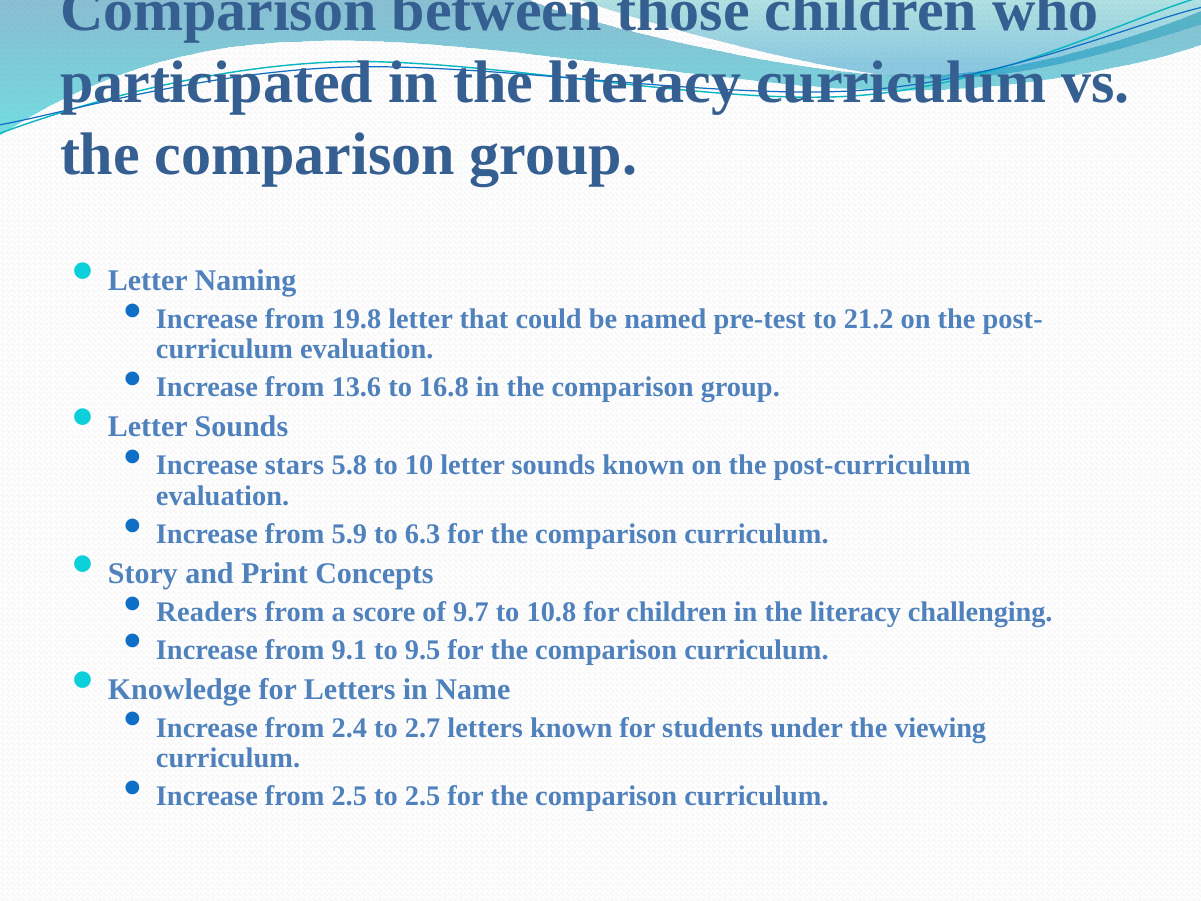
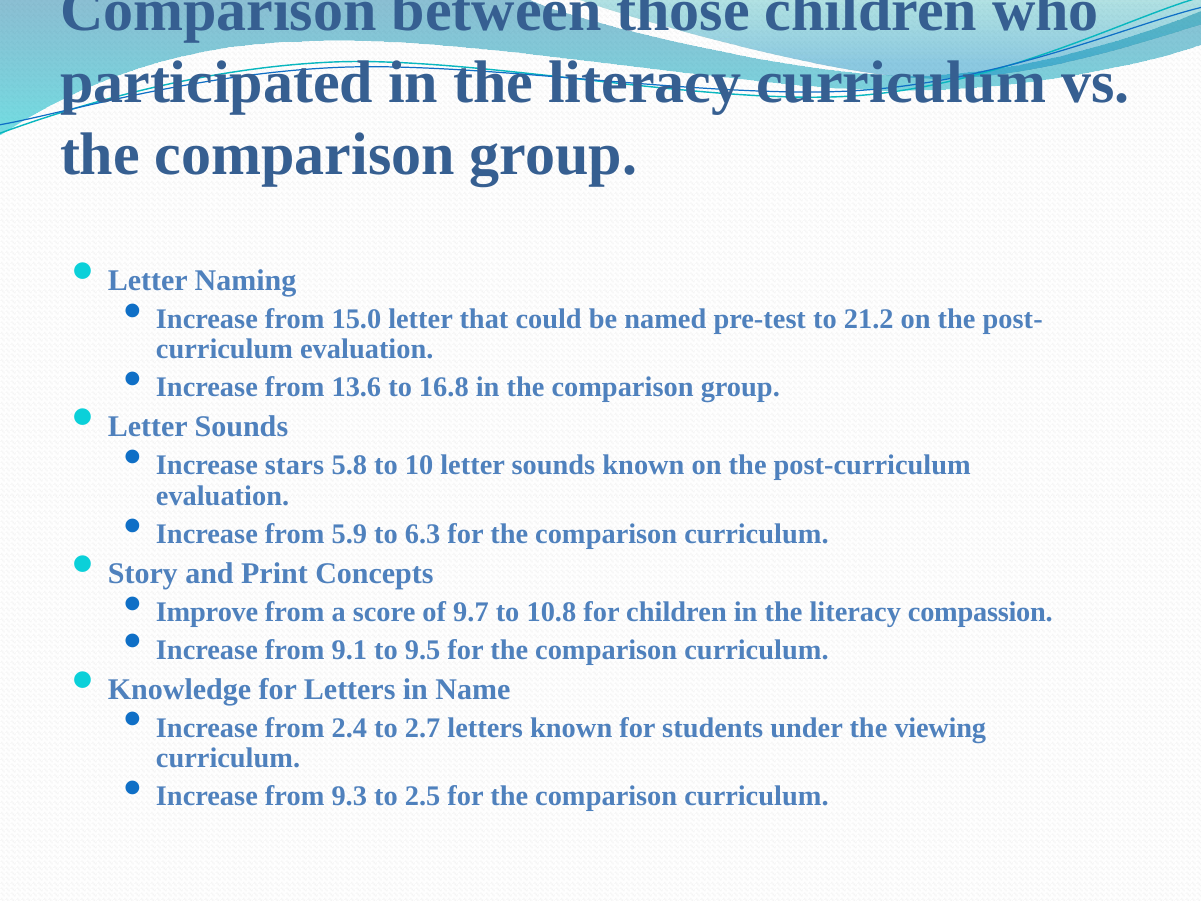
19.8: 19.8 -> 15.0 (356, 319)
Readers: Readers -> Improve (207, 612)
challenging: challenging -> compassion (980, 612)
from 2.5: 2.5 -> 9.3 (349, 796)
